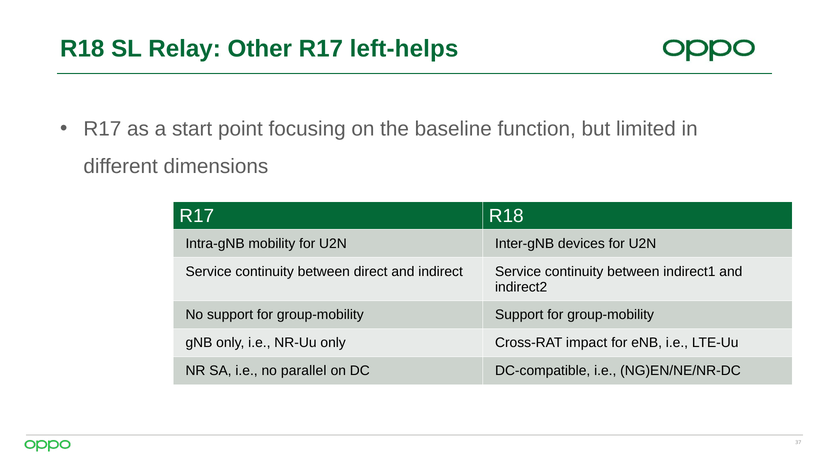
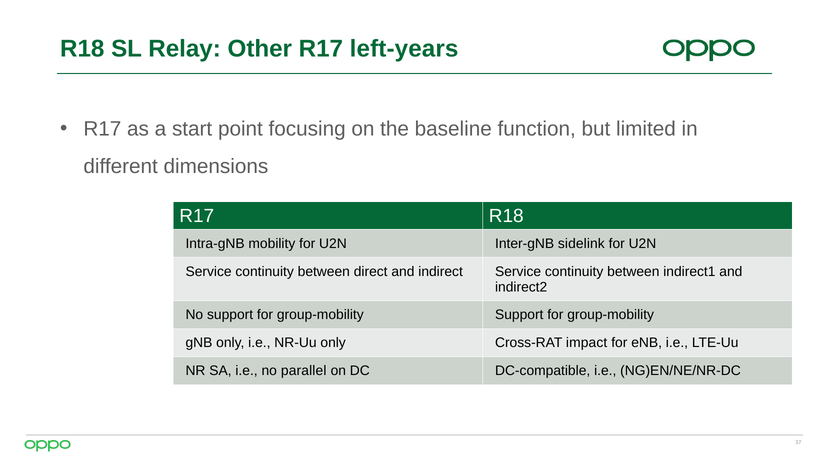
left-helps: left-helps -> left-years (404, 49)
devices: devices -> sidelink (581, 244)
